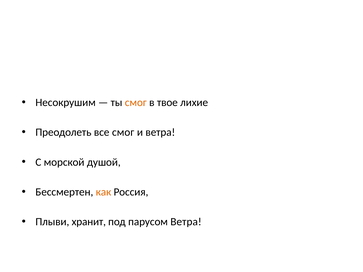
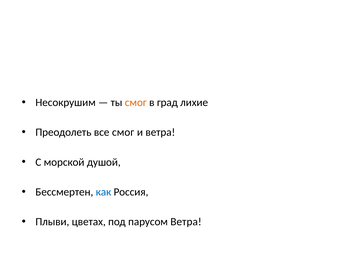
твое: твое -> град (167, 103)
как colour: orange -> blue (104, 192)
хранит: хранит -> цветах (89, 222)
